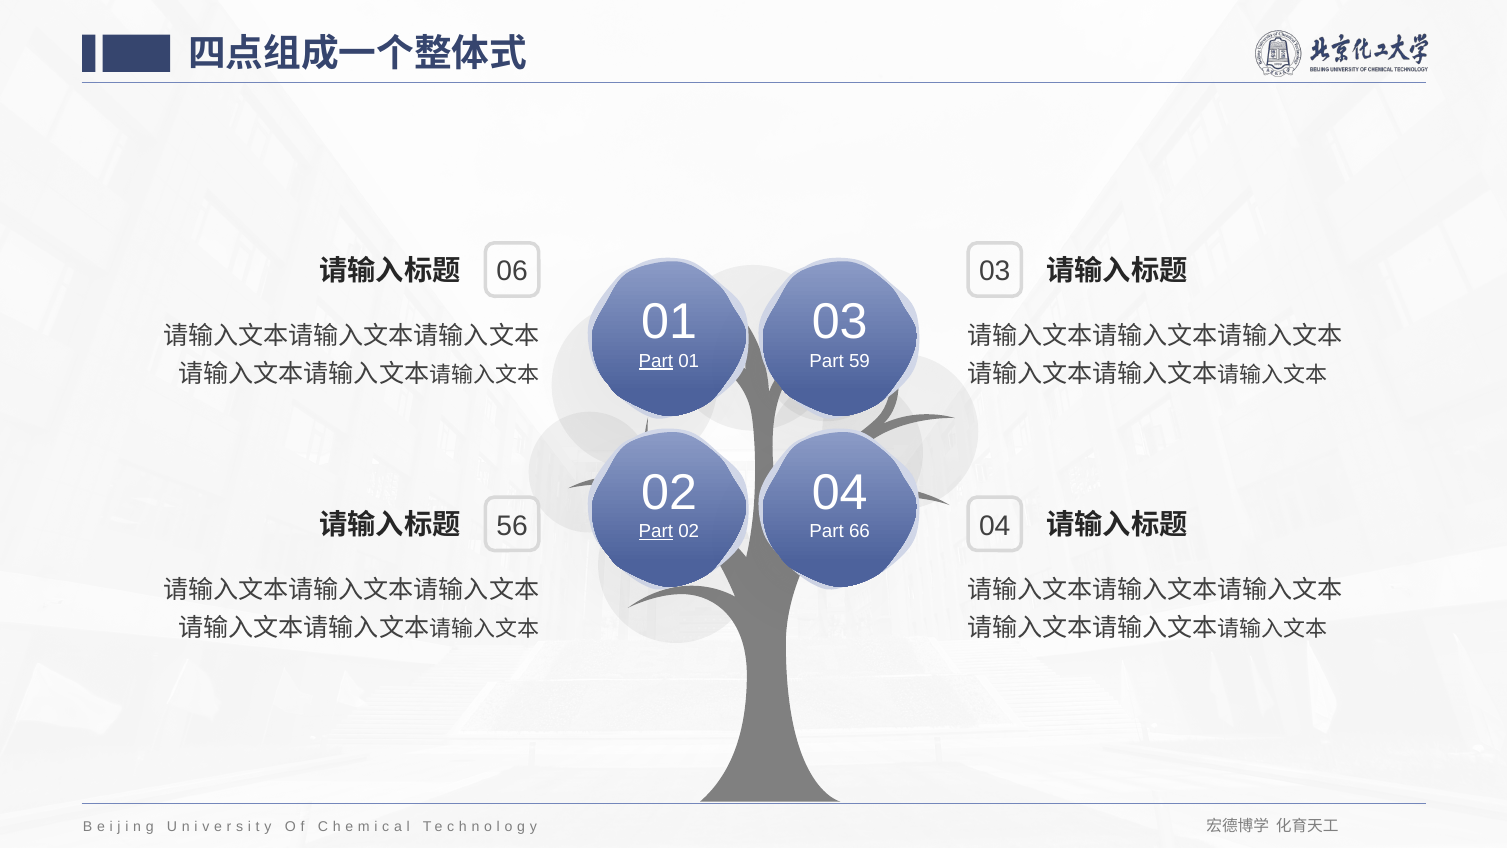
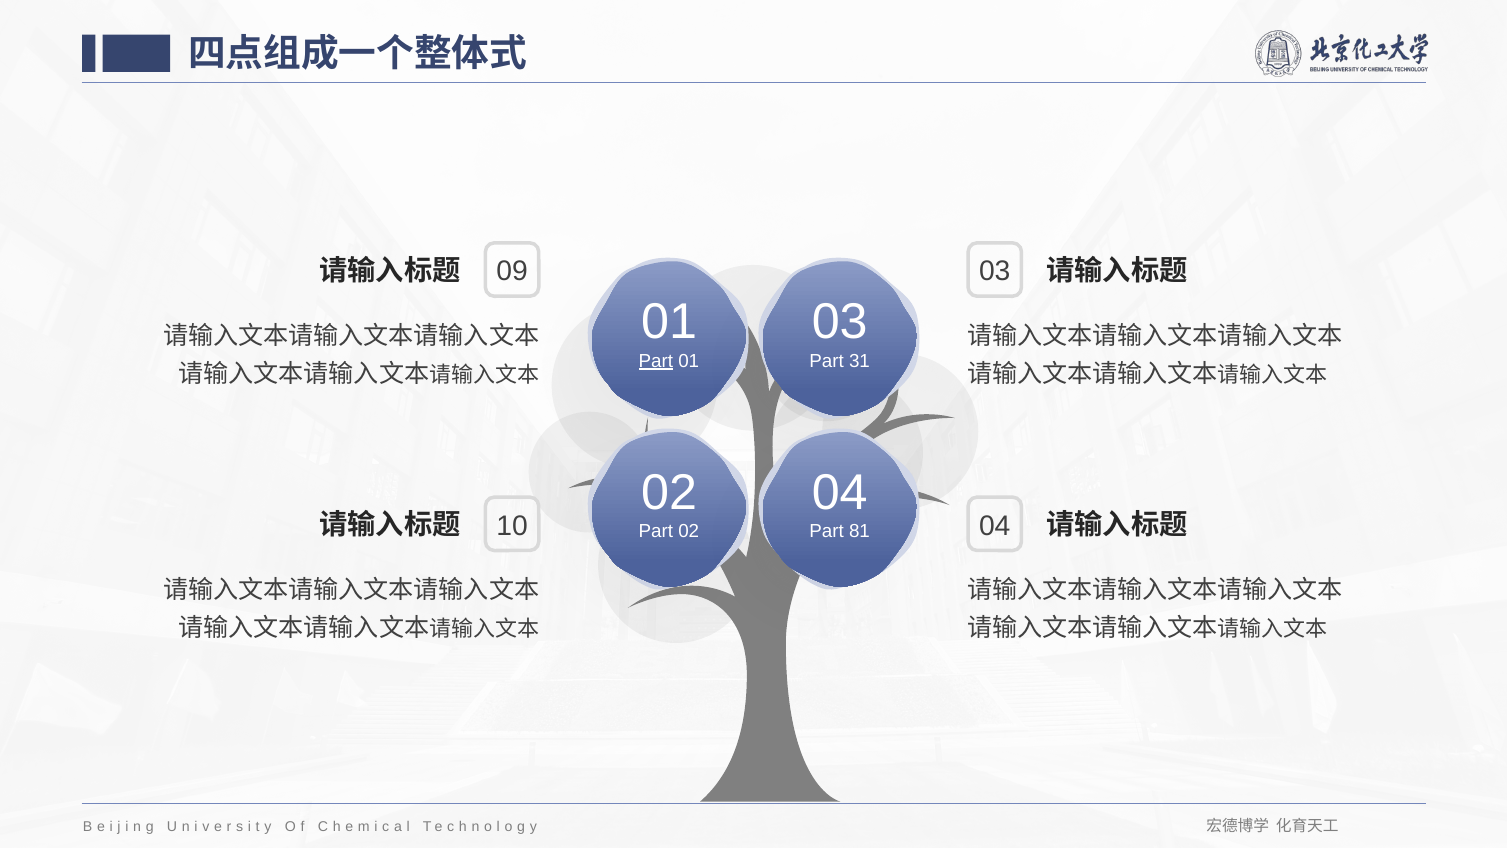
06: 06 -> 09 (512, 271)
59: 59 -> 31 (860, 361)
56: 56 -> 10 (512, 526)
Part underline: present -> none (656, 531)
66: 66 -> 81 (860, 531)
